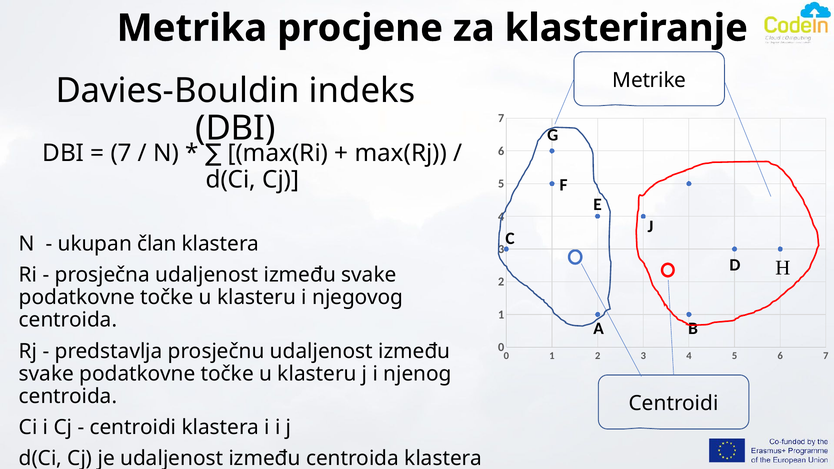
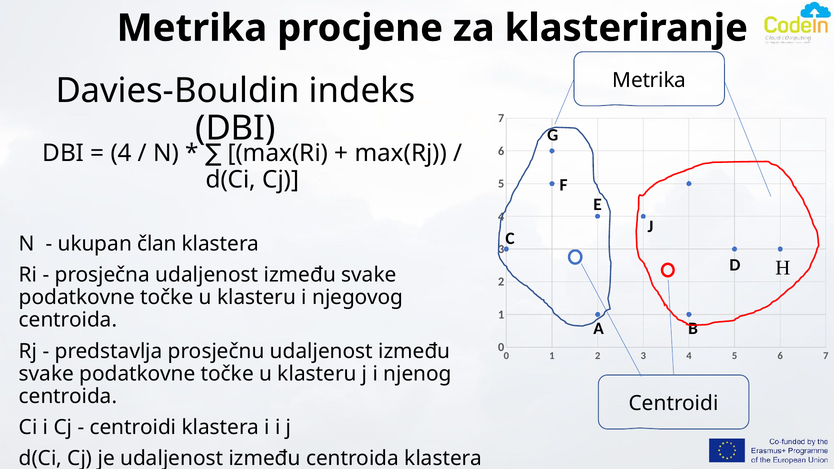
Metrike: Metrike -> Metrika (649, 80)
7: 7 -> 4 (121, 153)
